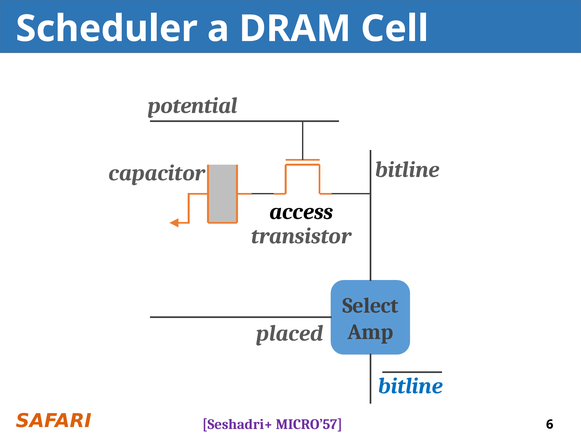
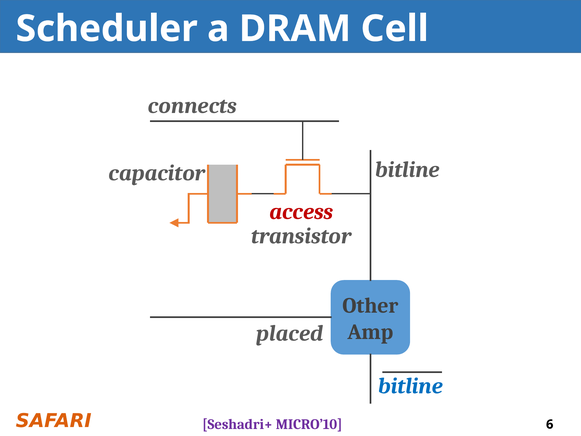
potential: potential -> connects (192, 106)
access colour: black -> red (301, 212)
Select: Select -> Other (370, 306)
MICRO’57: MICRO’57 -> MICRO’10 (309, 424)
